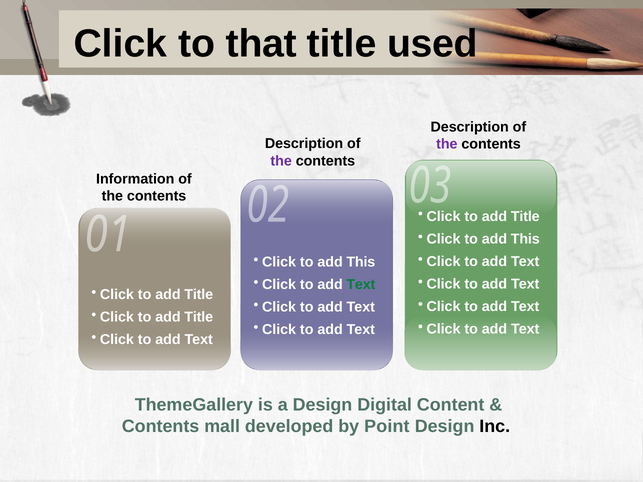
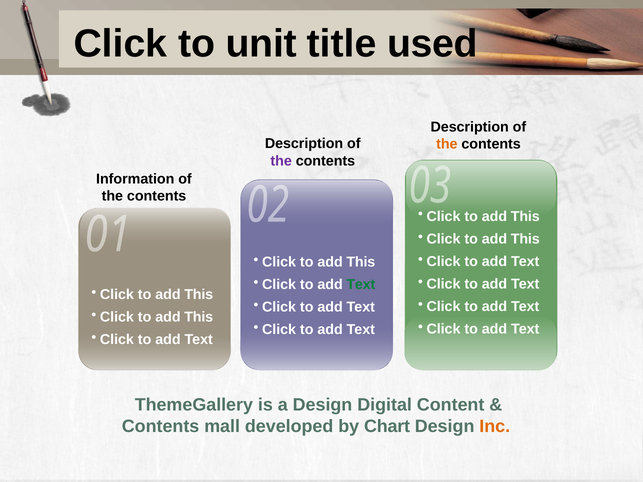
that: that -> unit (261, 44)
the colour: purple -> orange (447, 144)
Title: Title -> This (525, 216)
Title: Title -> This (199, 295)
Title: Title -> This (199, 317)
Point: Point -> Chart (387, 427)
Inc colour: black -> orange (495, 427)
